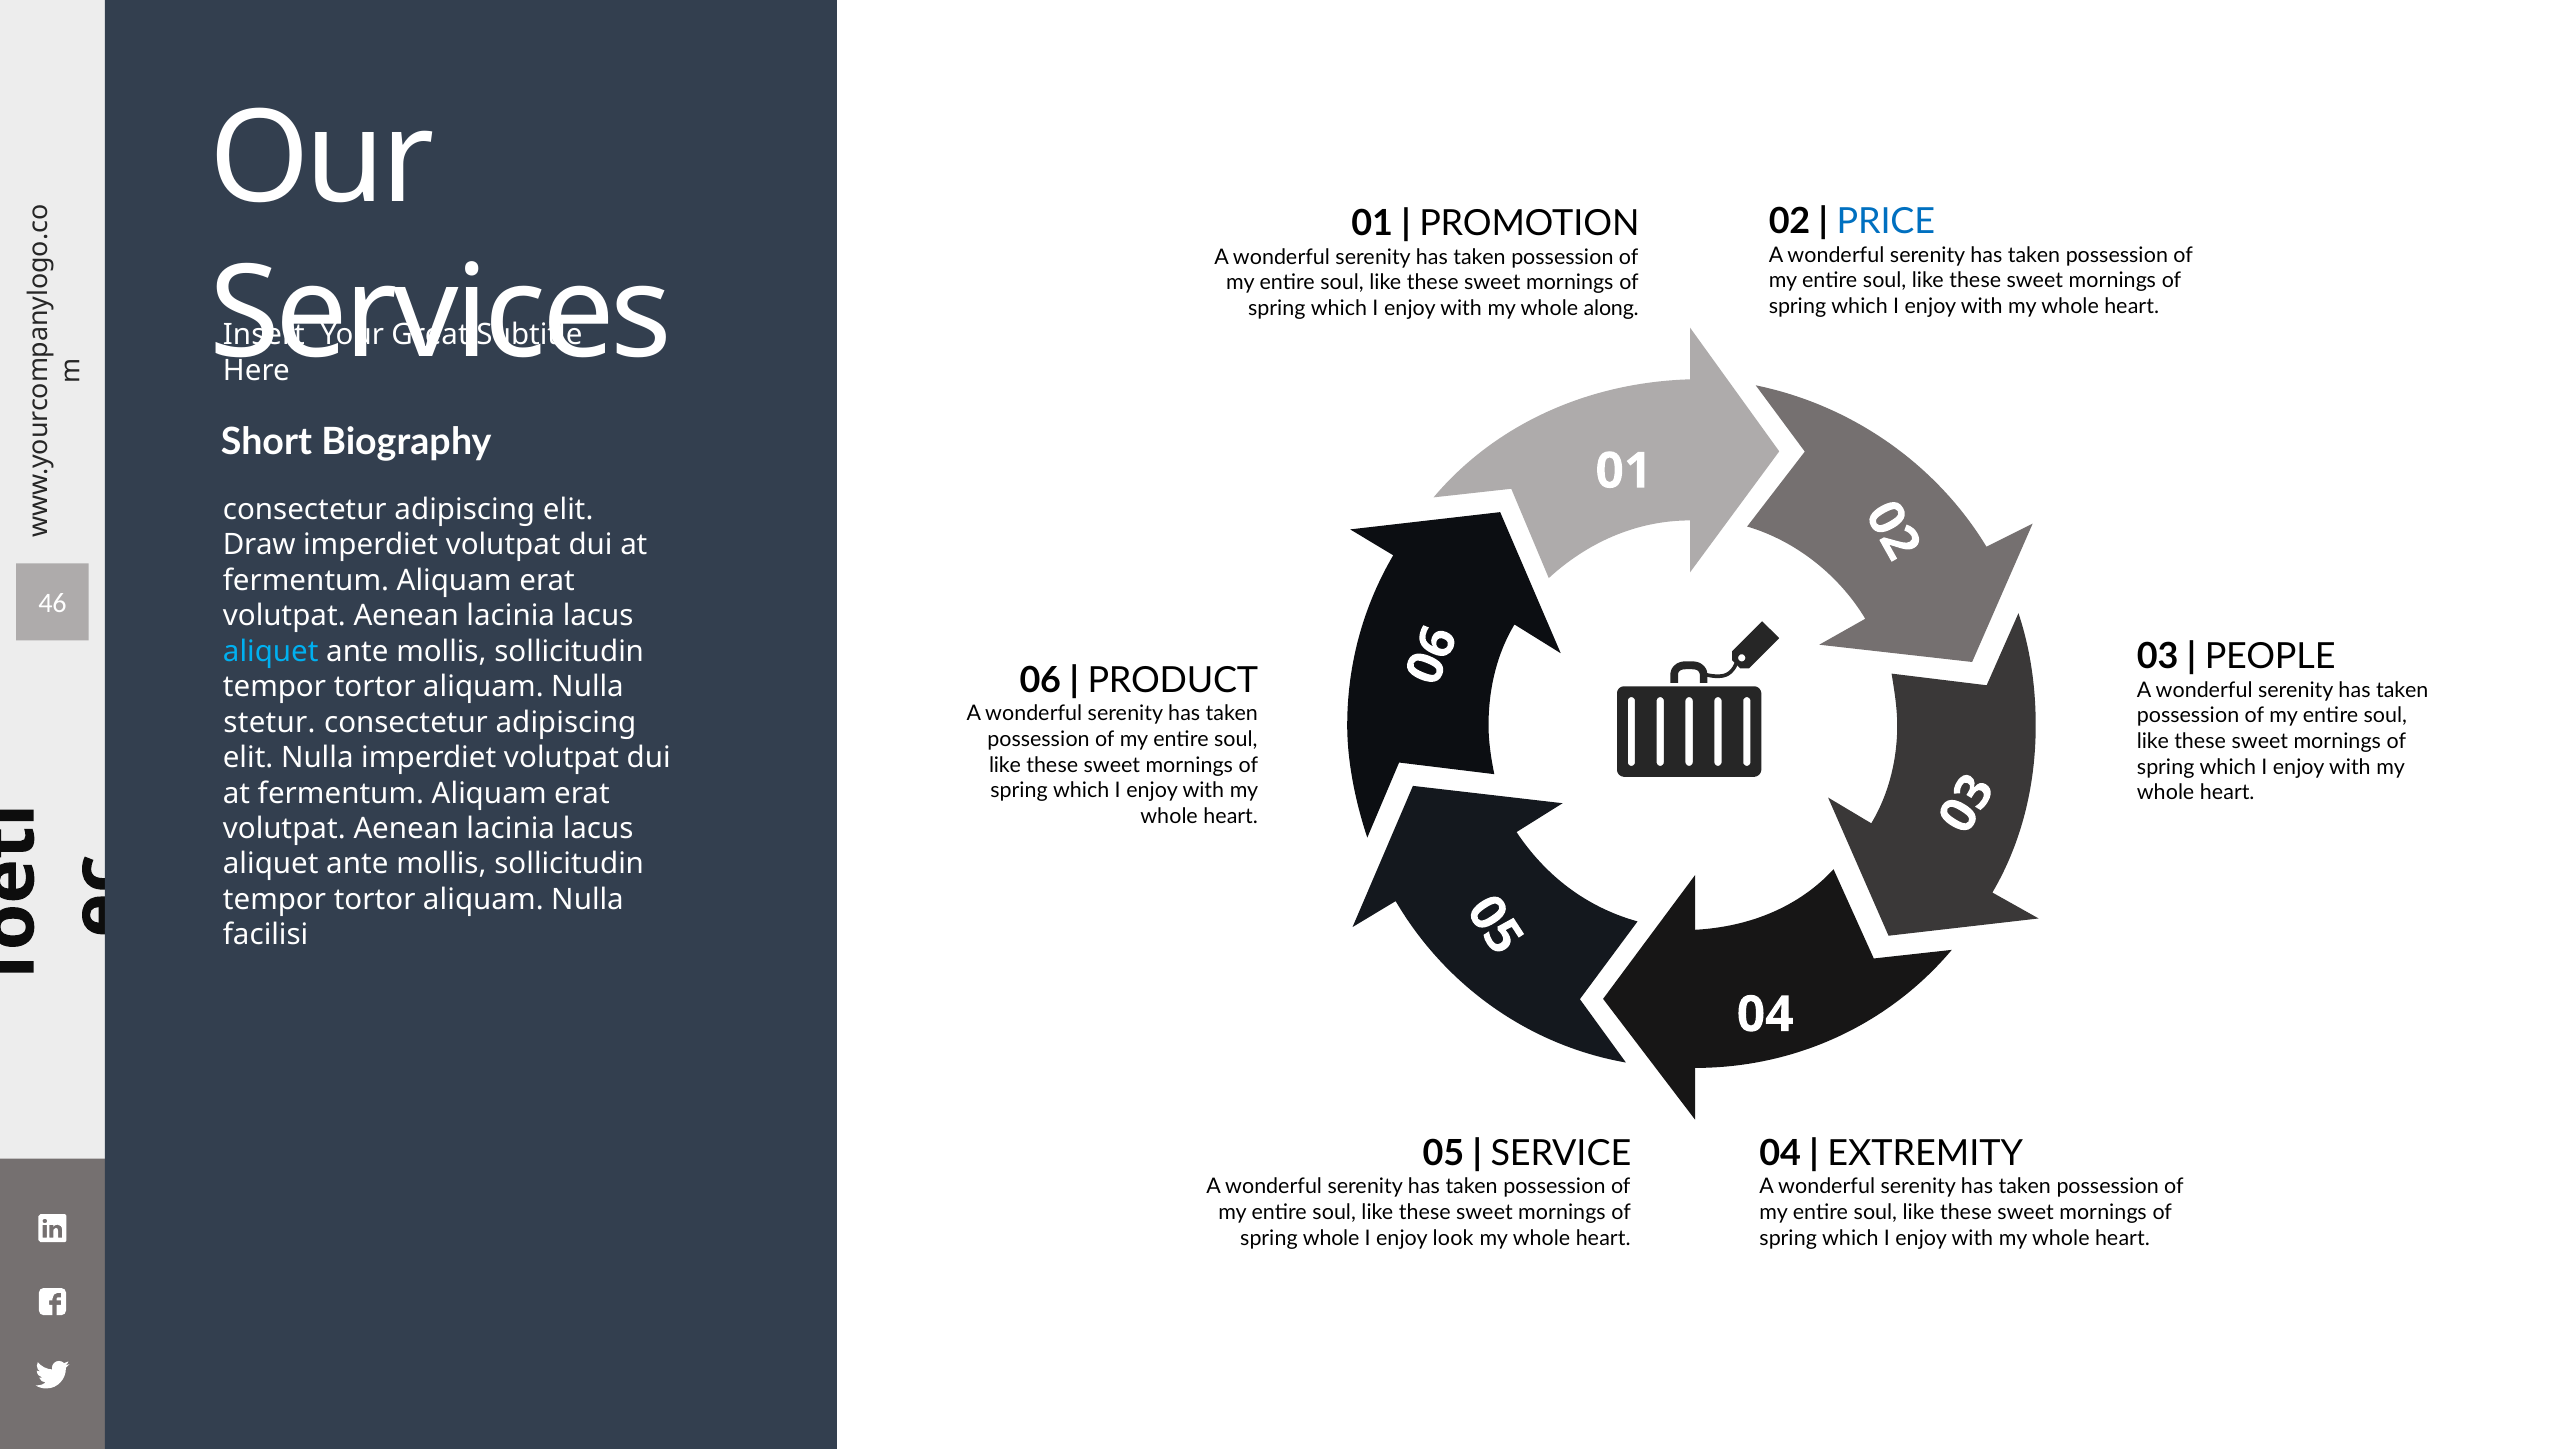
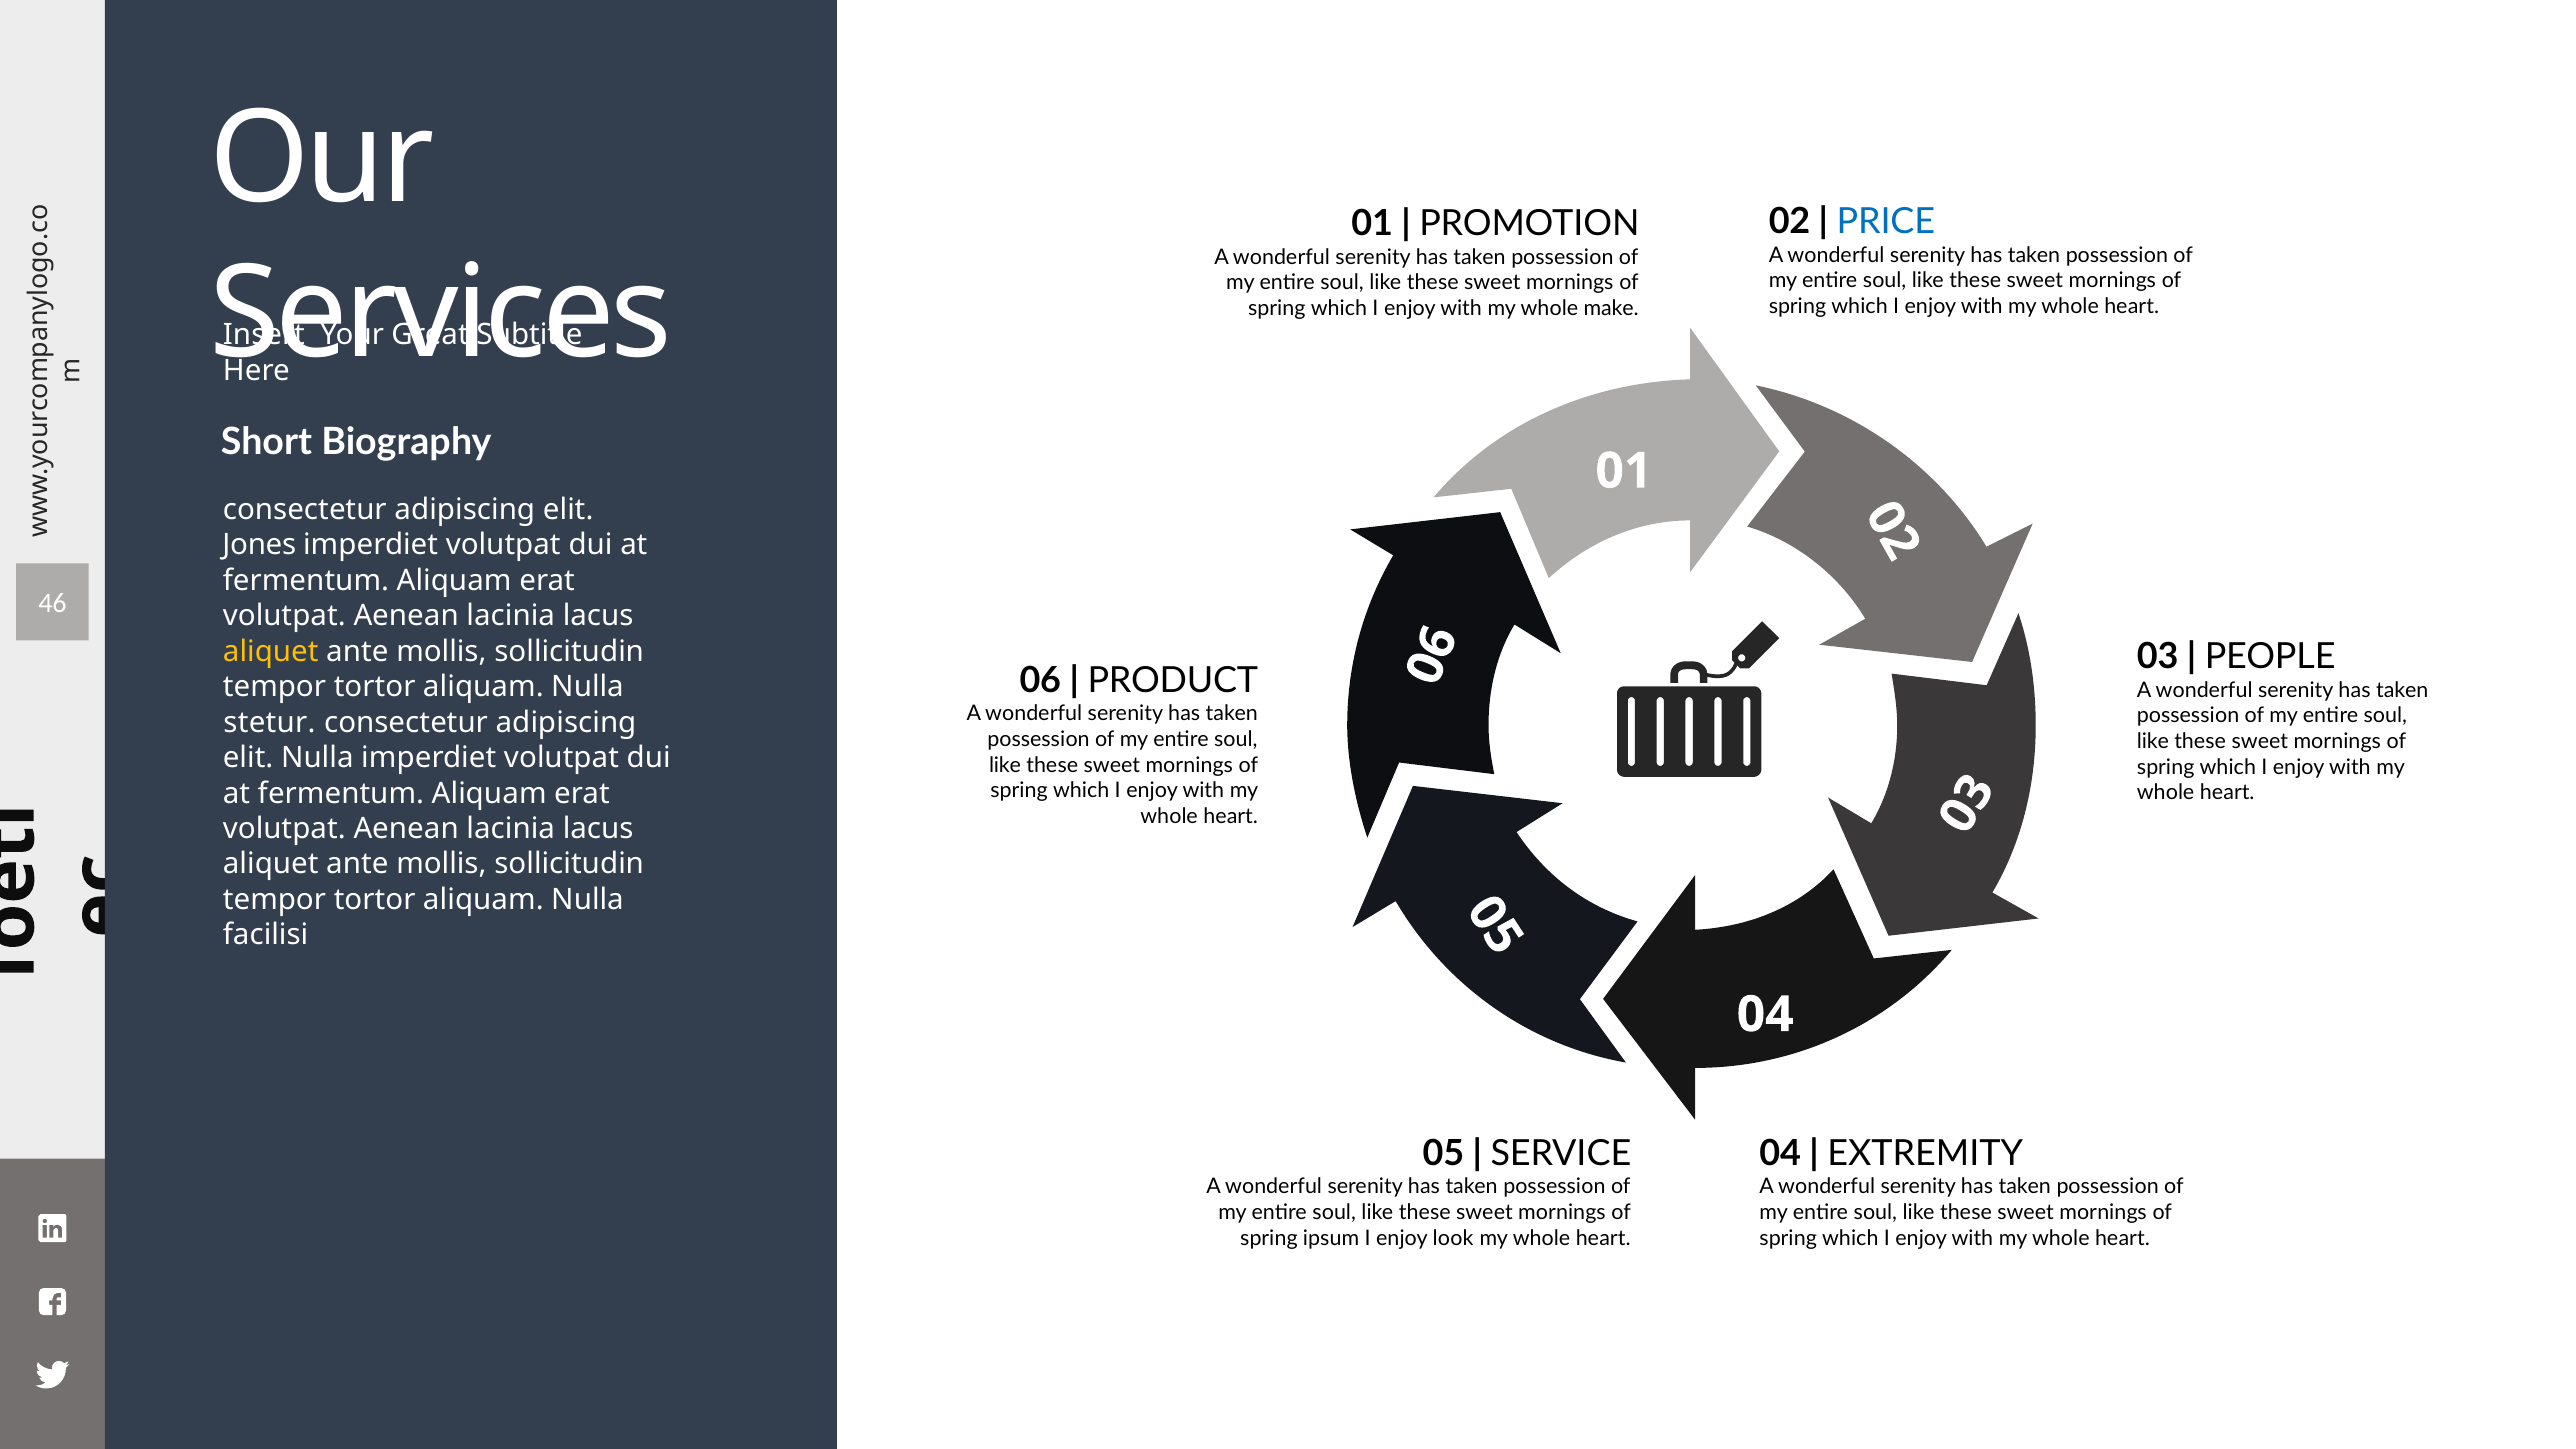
along: along -> make (1611, 308)
Draw: Draw -> Jones (259, 545)
aliquet colour: light blue -> yellow (271, 652)
spring whole: whole -> ipsum (1331, 1238)
